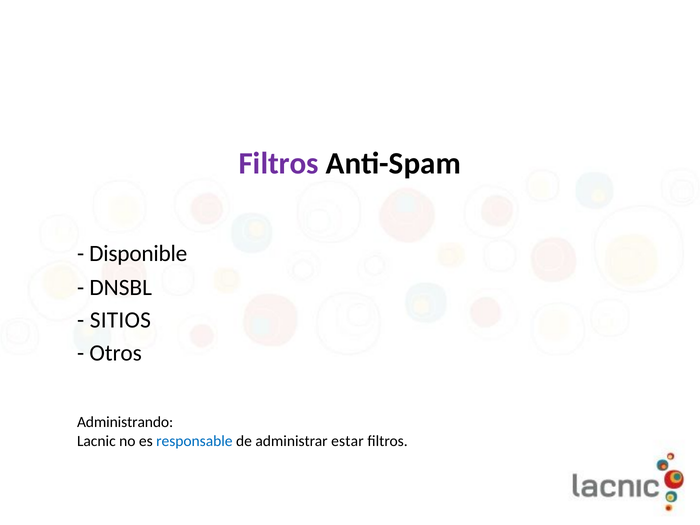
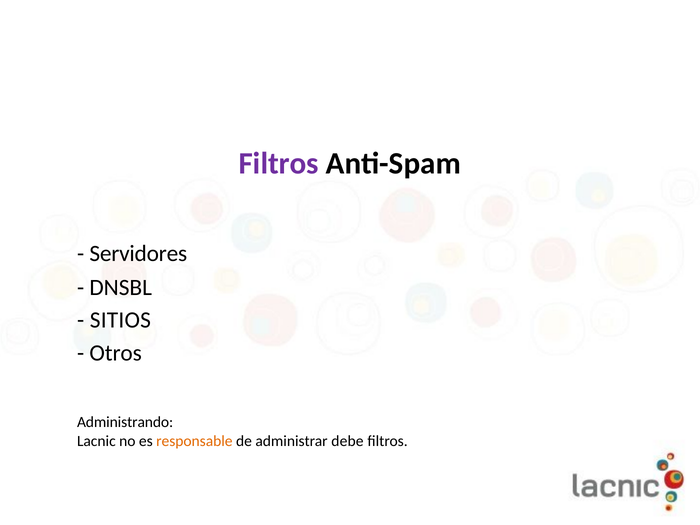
Disponible: Disponible -> Servidores (138, 253)
responsable colour: blue -> orange (194, 441)
estar: estar -> debe (347, 441)
